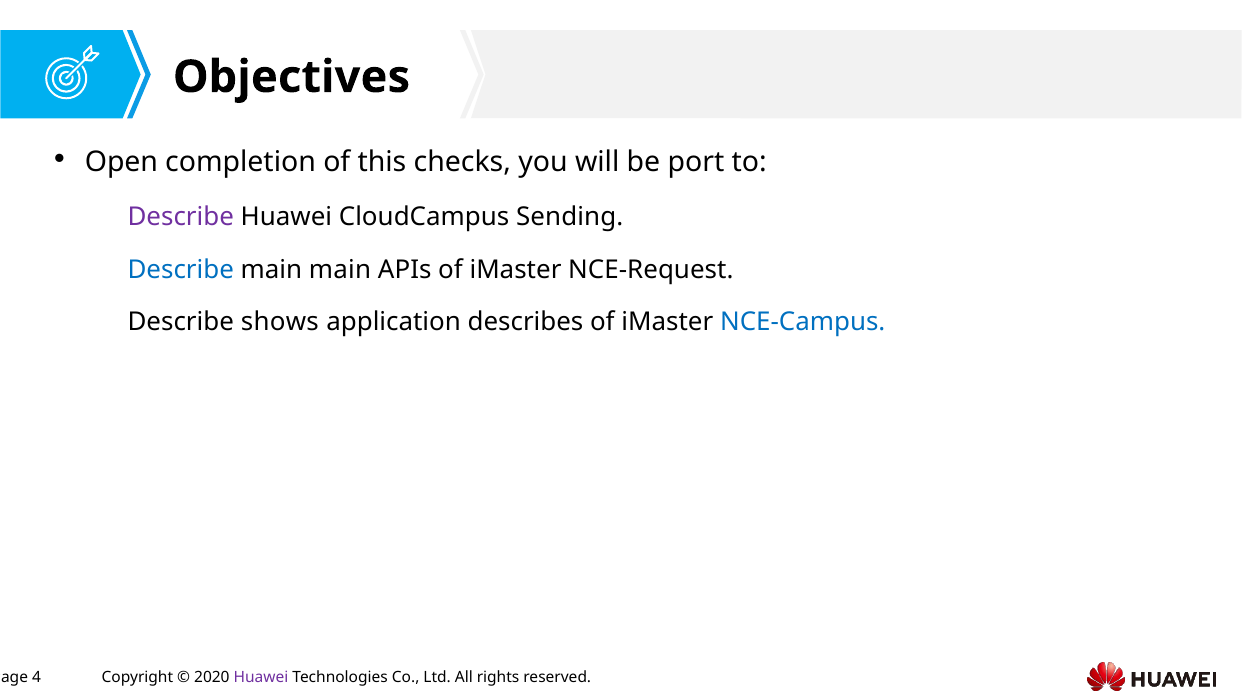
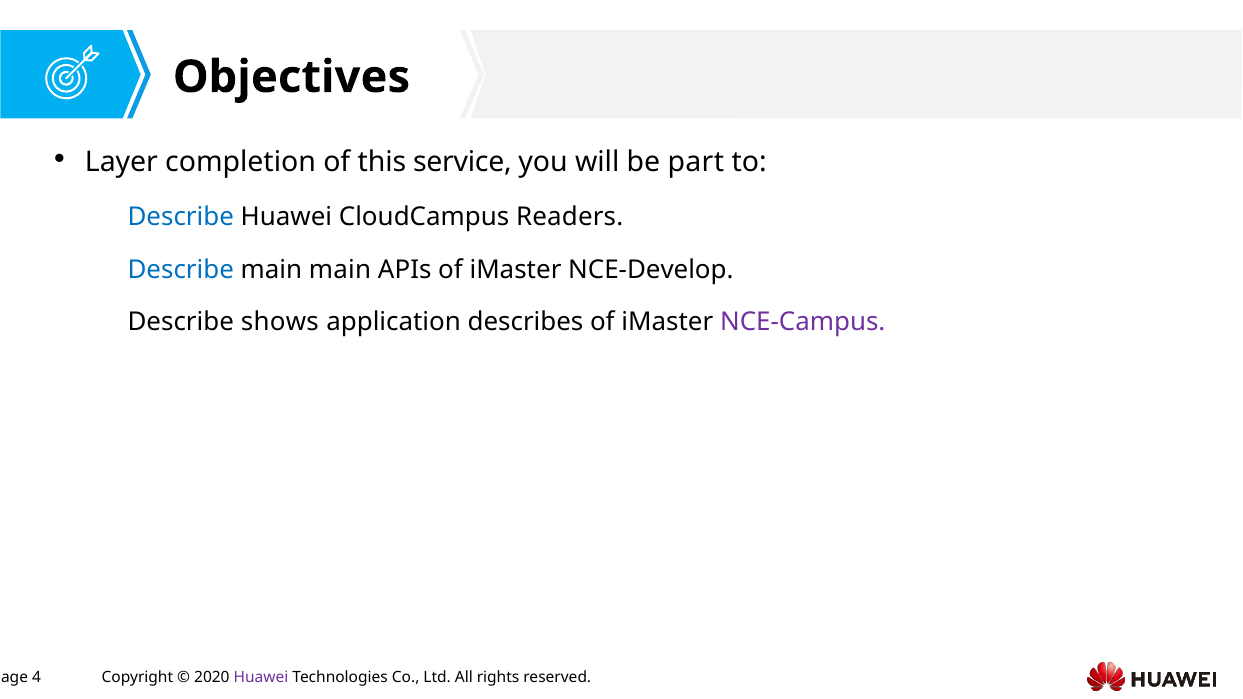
Open: Open -> Layer (121, 163)
checks: checks -> service (462, 163)
port: port -> part (696, 163)
Describe colour: purple -> blue (181, 217)
Sending: Sending -> Readers (570, 217)
NCE-Request: NCE-Request -> NCE-Develop (651, 270)
NCE-Campus colour: blue -> purple (803, 322)
